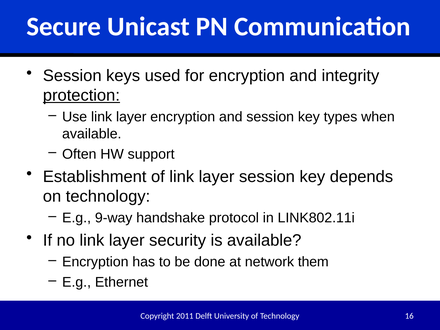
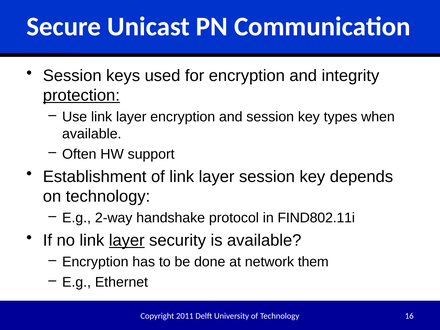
9-way: 9-way -> 2-way (114, 218)
LINK802.11i: LINK802.11i -> FIND802.11i (316, 218)
layer underline: none -> present (127, 240)
